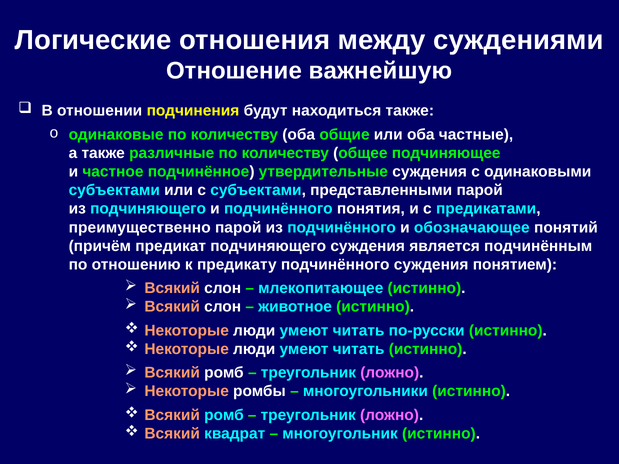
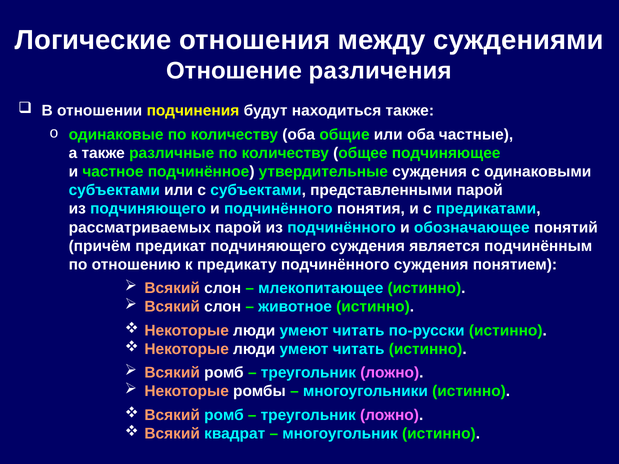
важнейшую: важнейшую -> различения (380, 71)
преимущественно: преимущественно -> рассматриваемых (140, 228)
